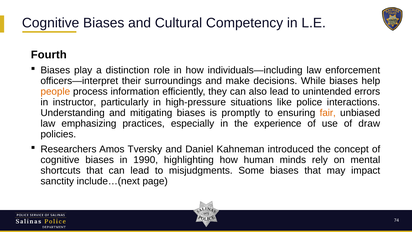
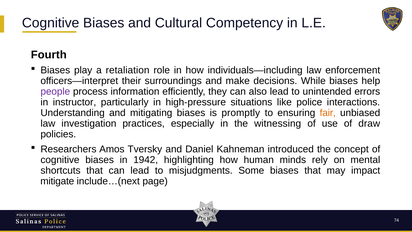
distinction: distinction -> retaliation (128, 70)
people colour: orange -> purple (55, 92)
emphasizing: emphasizing -> investigation (89, 124)
experience: experience -> witnessing (278, 124)
1990: 1990 -> 1942 (146, 160)
sanctity: sanctity -> mitigate (57, 181)
